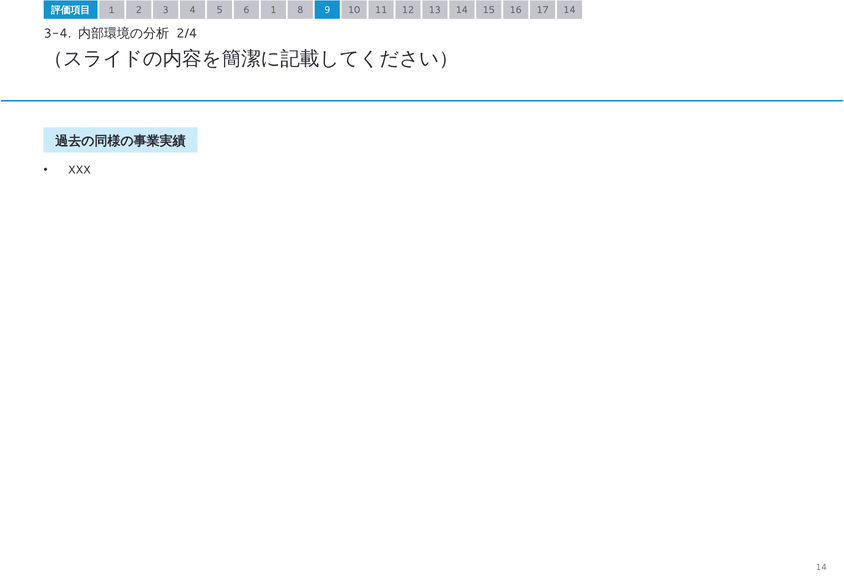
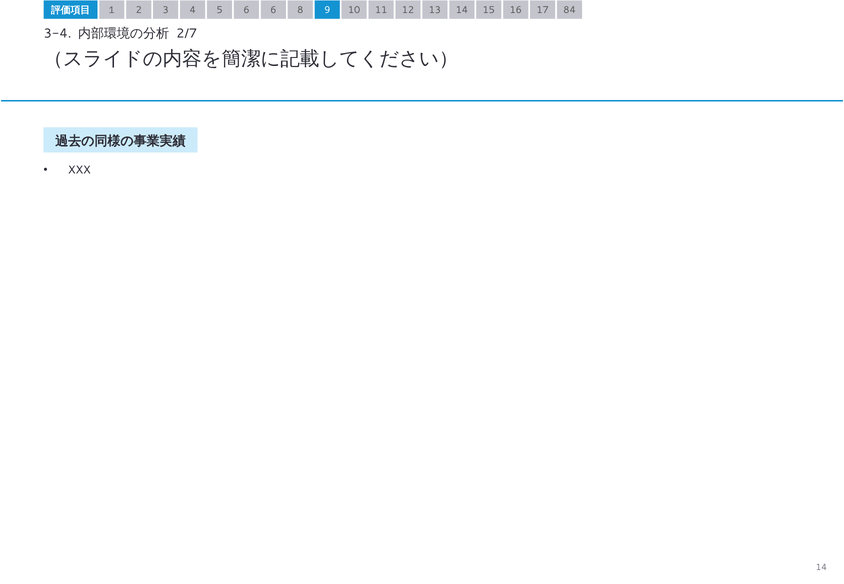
6 1: 1 -> 6 (273, 10)
17 14: 14 -> 84 (570, 10)
2/4: 2/4 -> 2/7 (187, 33)
